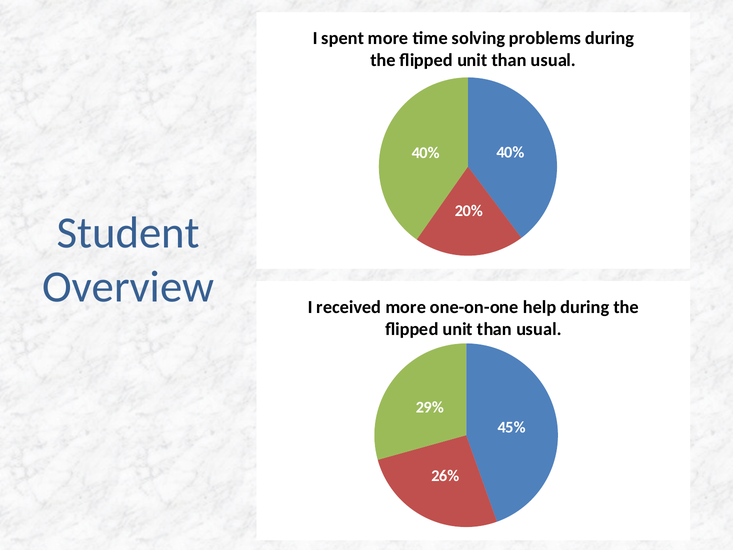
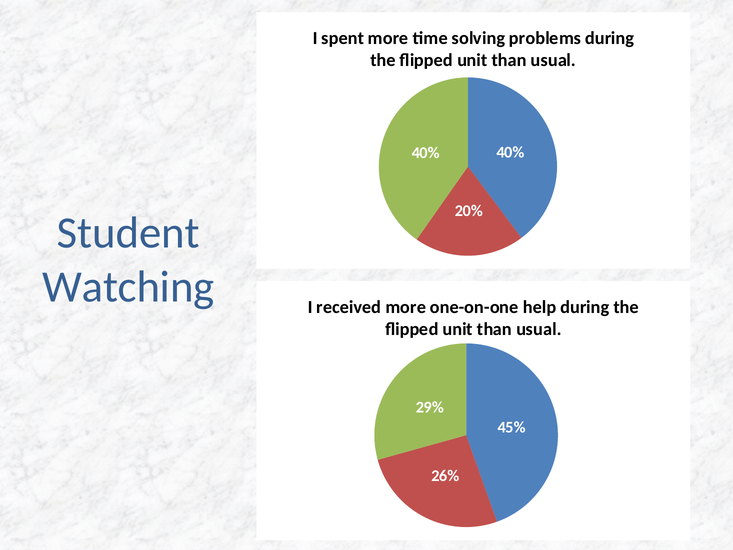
Overview: Overview -> Watching (128, 287)
